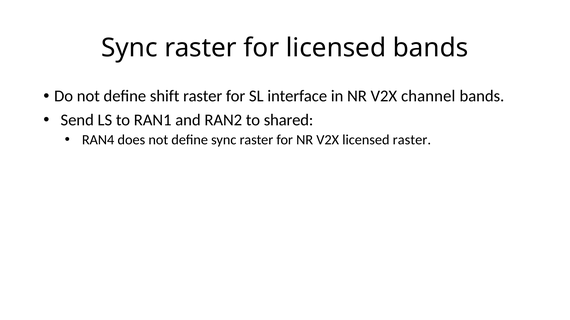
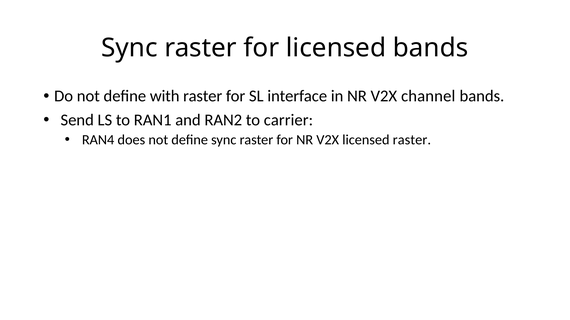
shift: shift -> with (165, 96)
shared: shared -> carrier (288, 120)
